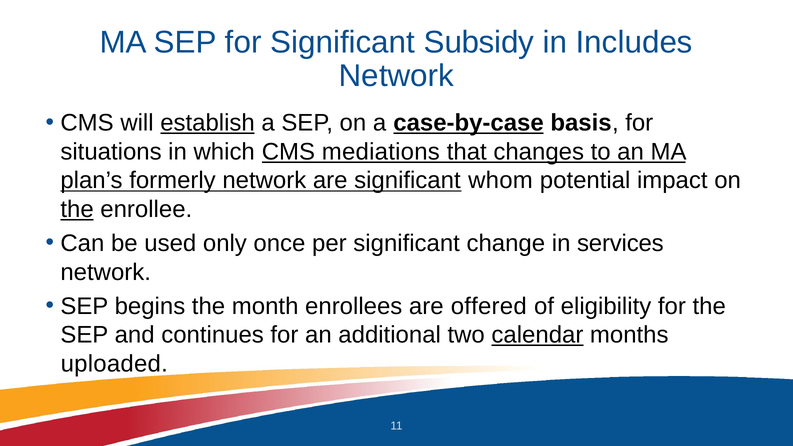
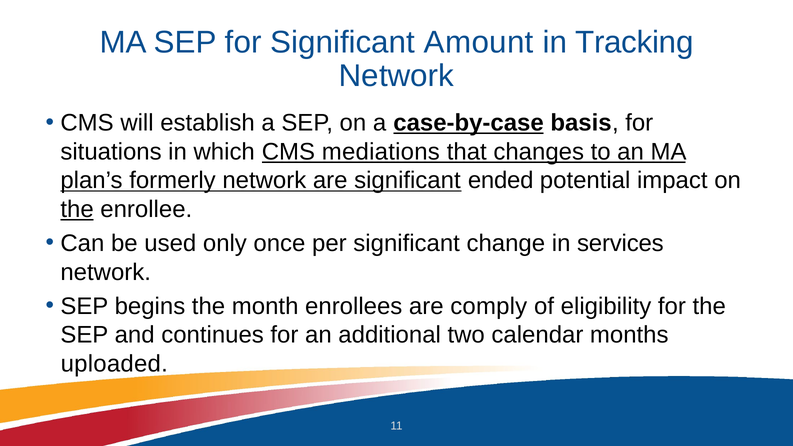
Subsidy: Subsidy -> Amount (479, 42)
Includes: Includes -> Tracking (634, 42)
establish underline: present -> none (208, 123)
whom: whom -> ended (501, 181)
offered: offered -> comply (489, 306)
calendar underline: present -> none (537, 335)
